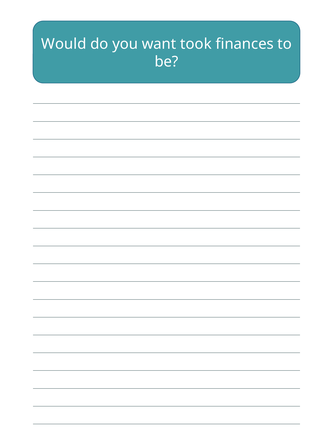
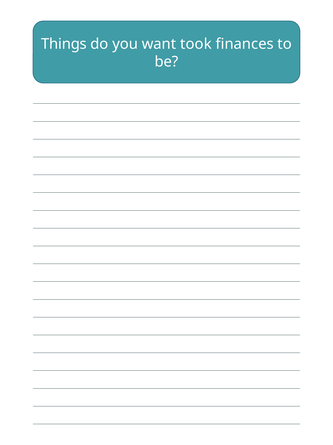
Would: Would -> Things (64, 44)
